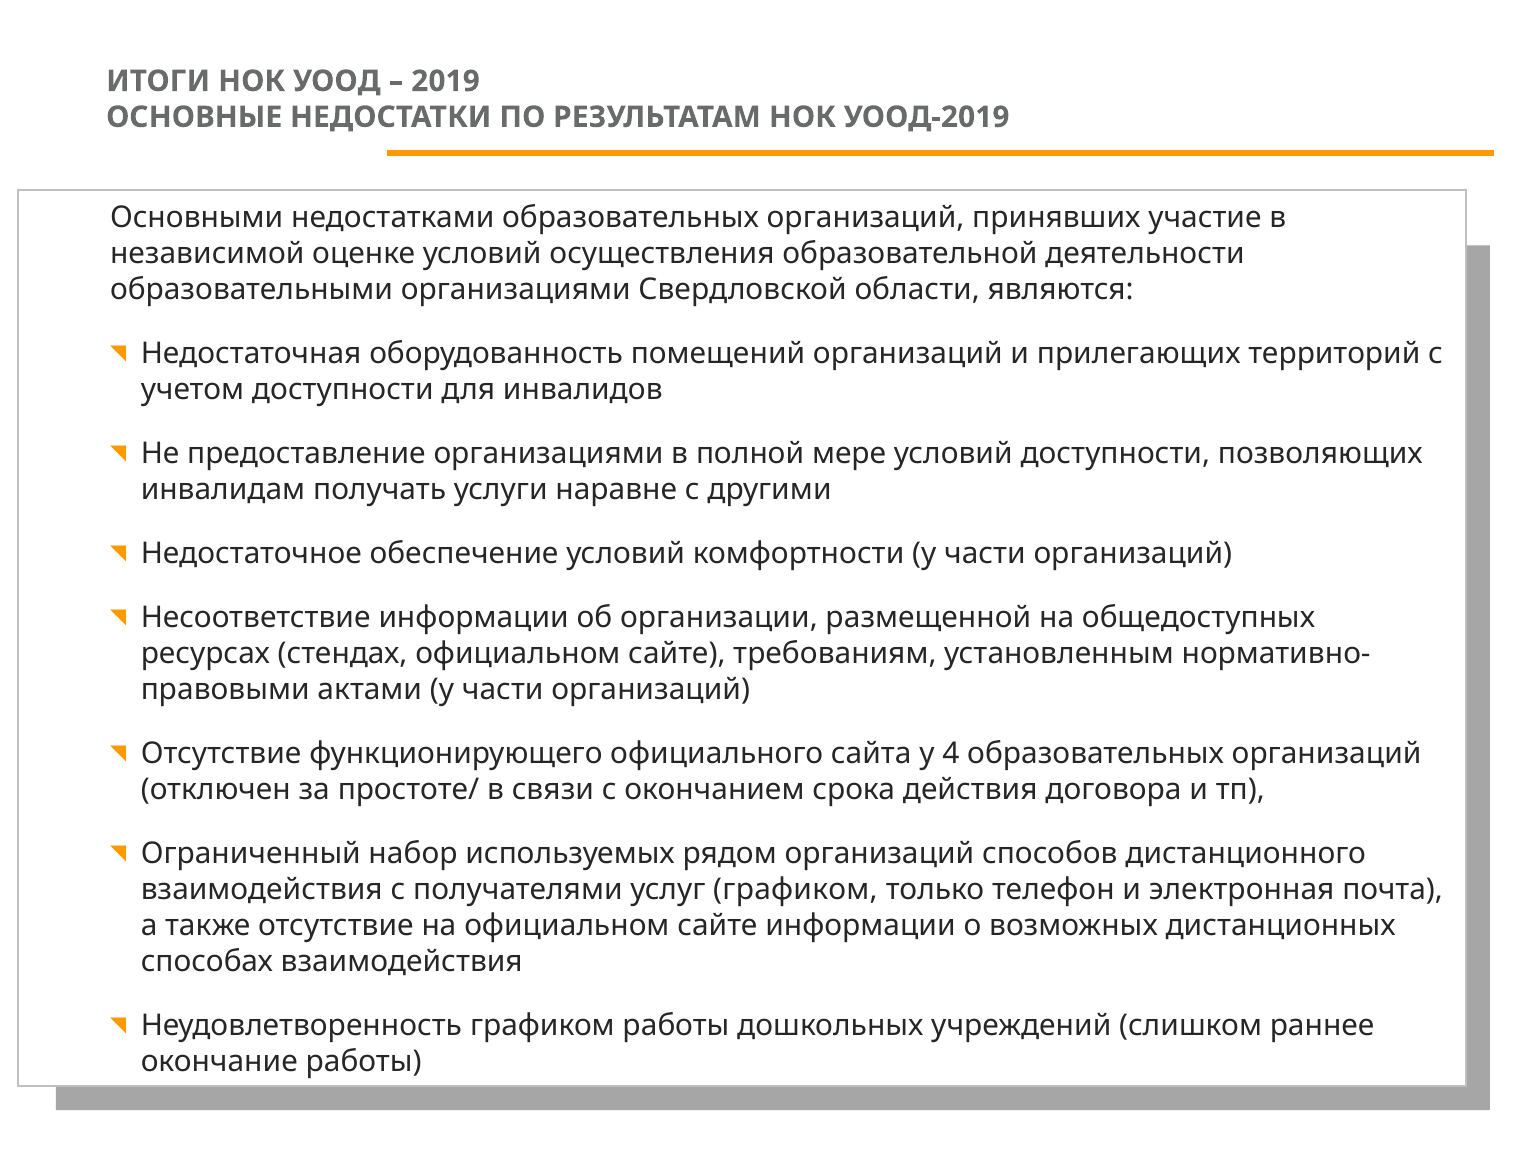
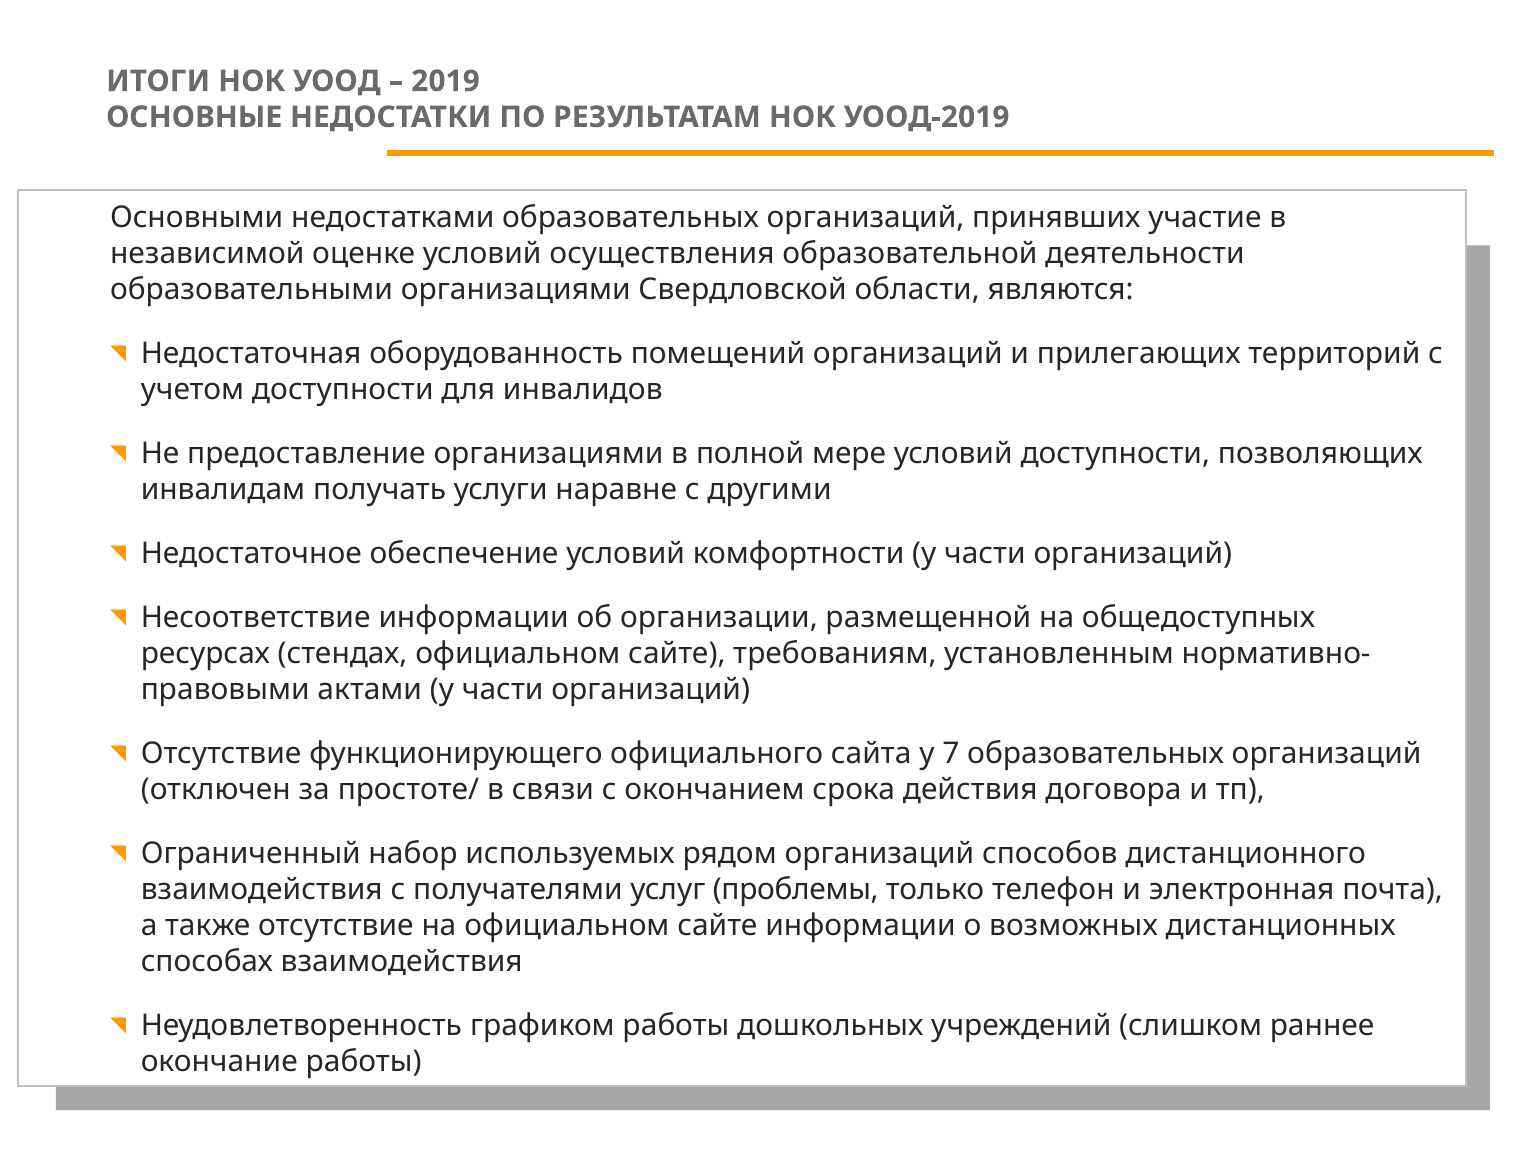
4: 4 -> 7 (951, 753)
услуг графиком: графиком -> проблемы (796, 889)
